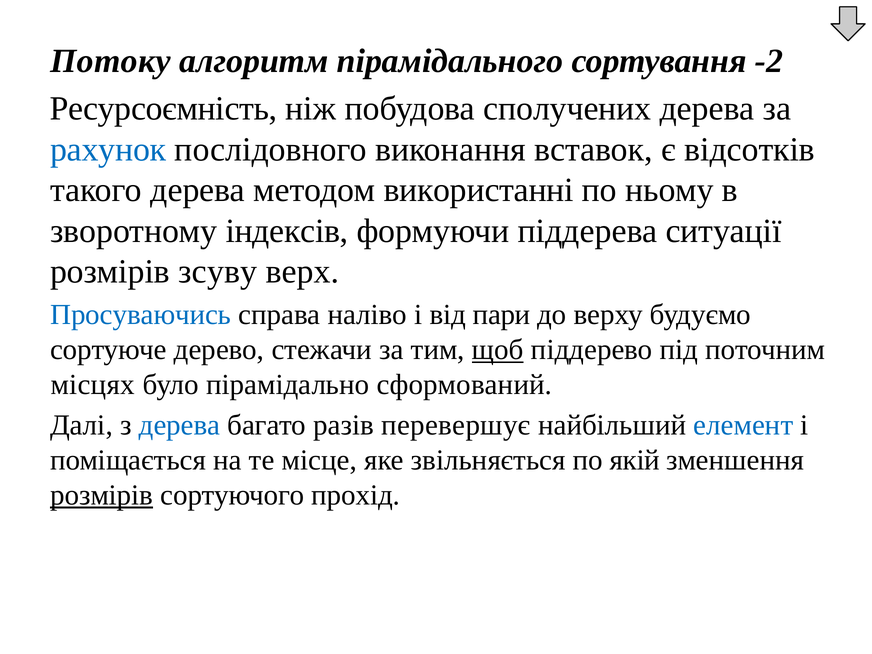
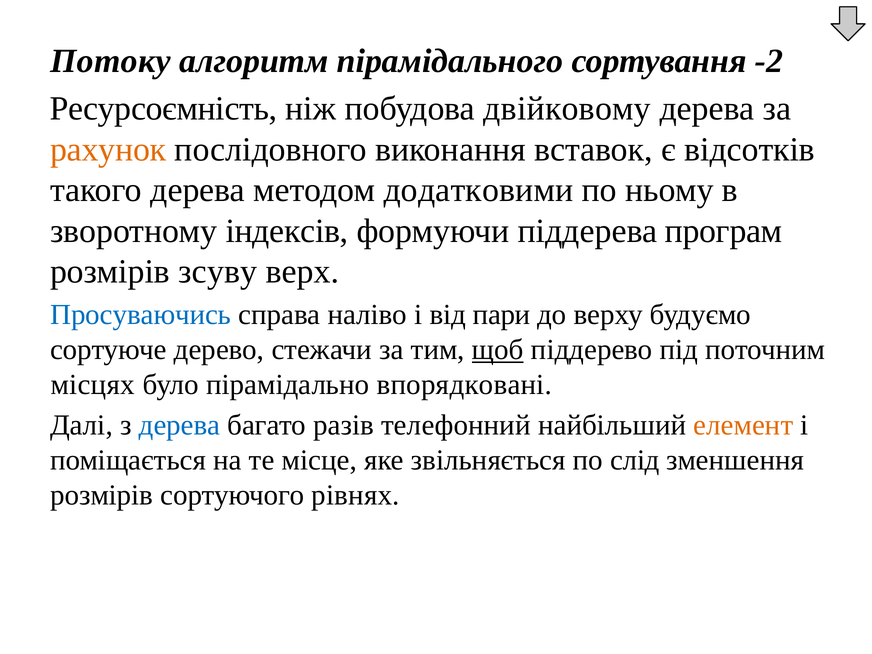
сполучених: сполучених -> двійковому (567, 109)
рахунок colour: blue -> orange (108, 149)
використанні: використанні -> додатковими (478, 190)
ситуації: ситуації -> програм (724, 231)
сформований: сформований -> впорядковані (464, 385)
перевершує: перевершує -> телефонний (456, 425)
елемент colour: blue -> orange (743, 425)
якій: якій -> слід (635, 460)
розмірів underline: present -> none (102, 495)
прохід: прохід -> рівнях (356, 495)
